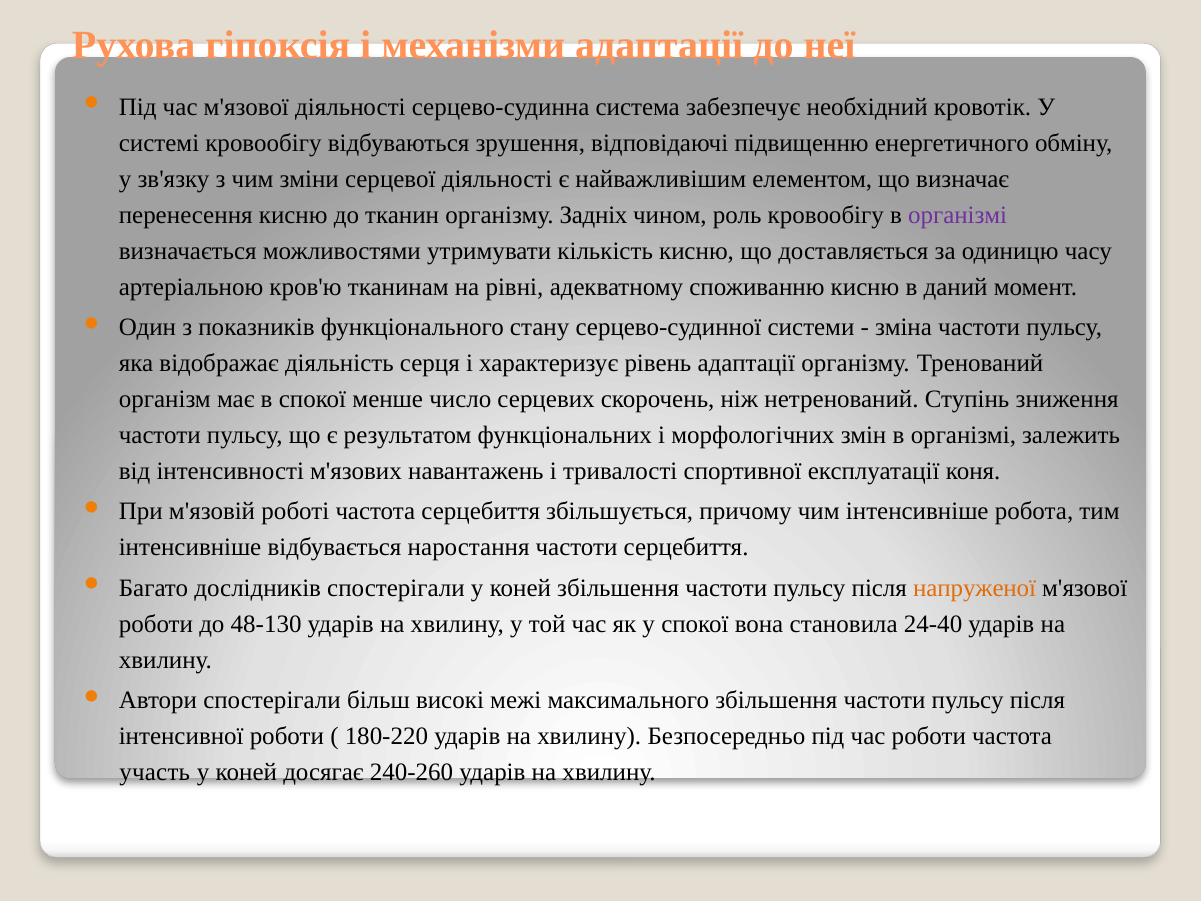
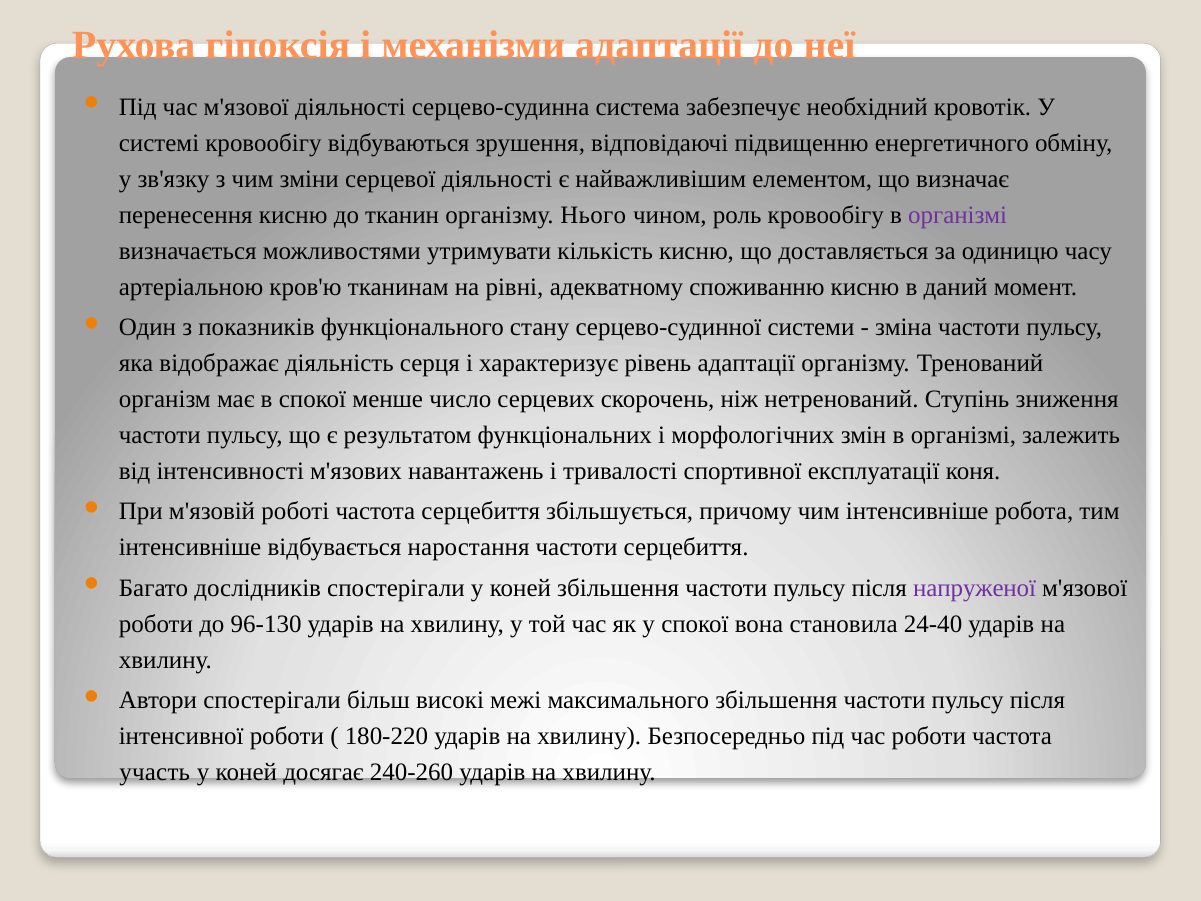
Задніх: Задніх -> Нього (593, 215)
напруженої colour: orange -> purple (975, 588)
48-130: 48-130 -> 96-130 (266, 624)
